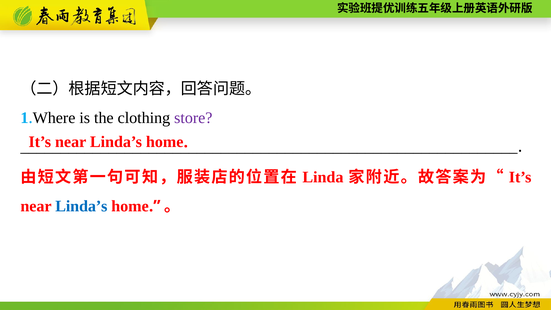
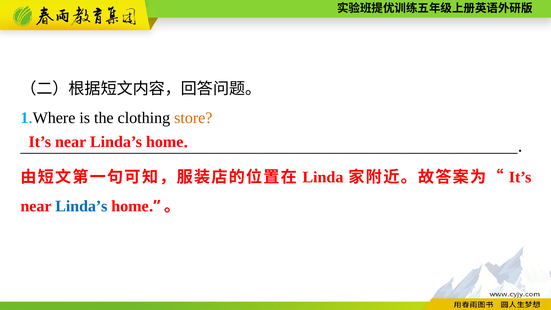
store colour: purple -> orange (193, 118)
